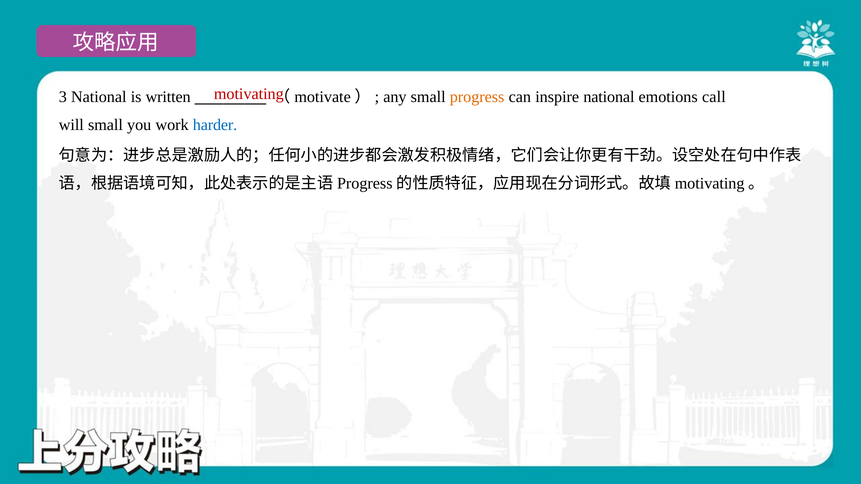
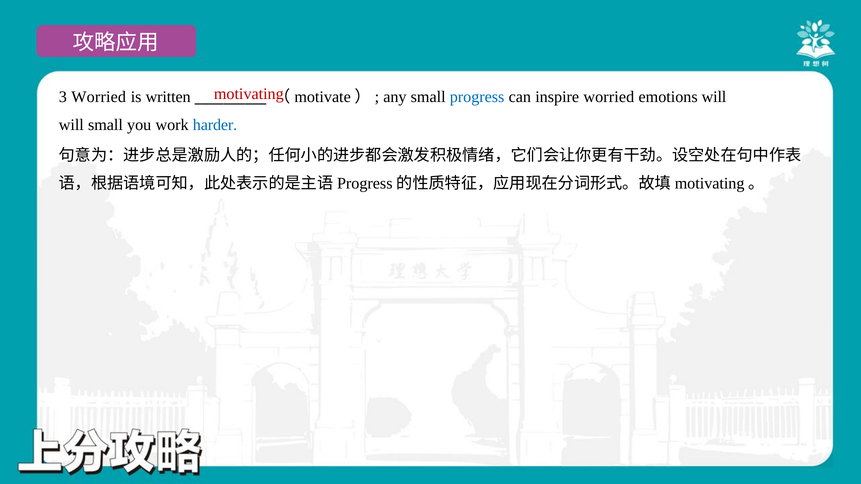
3 National: National -> Worried (99, 97)
progress colour: orange -> blue (477, 97)
inspire national: national -> worried (609, 97)
emotions call: call -> will (714, 97)
